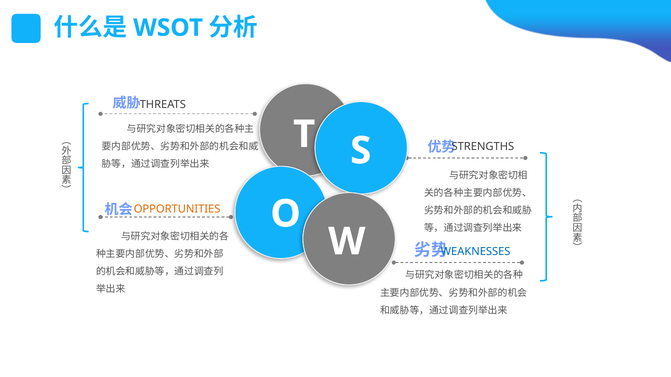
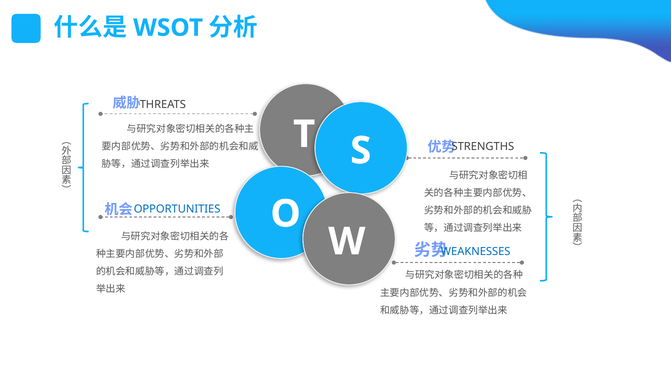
OPPORTUNITIES colour: orange -> blue (177, 209)
